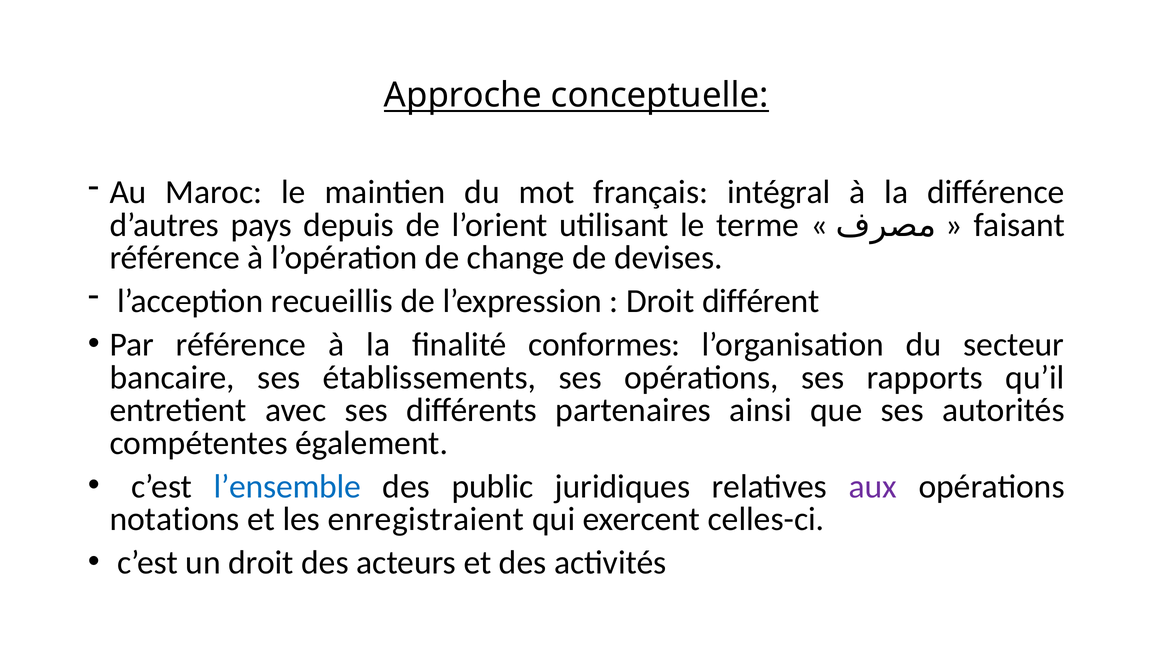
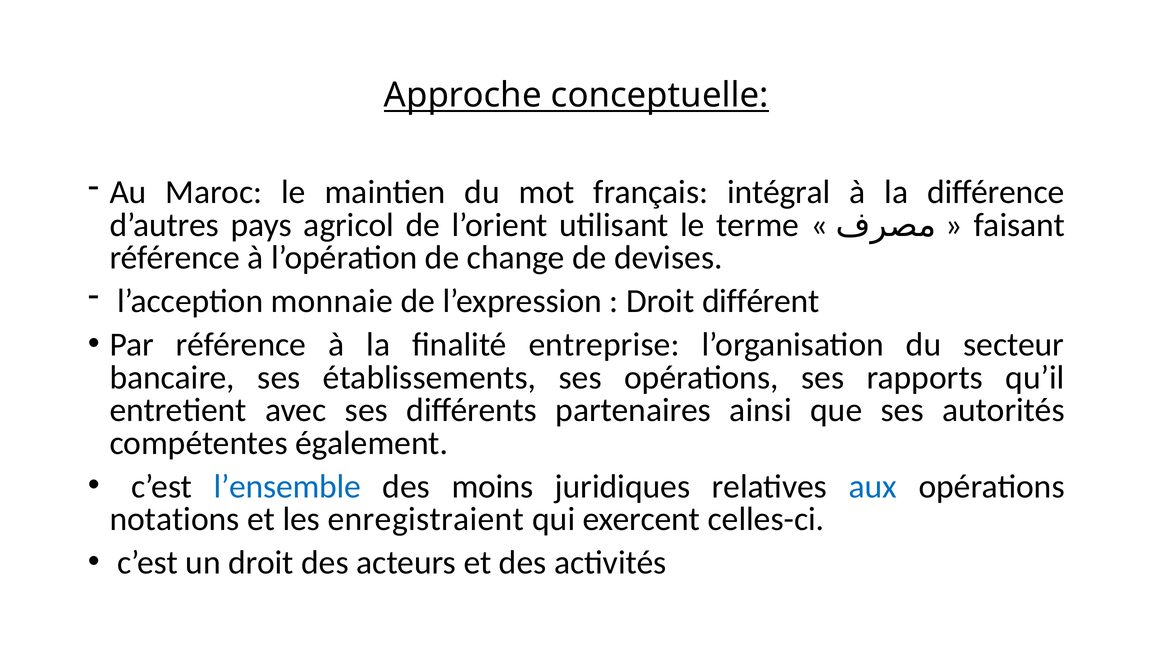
depuis: depuis -> agricol (349, 225)
recueillis: recueillis -> monnaie (332, 301)
conformes: conformes -> entreprise (604, 344)
public: public -> moins (493, 486)
aux colour: purple -> blue (873, 486)
